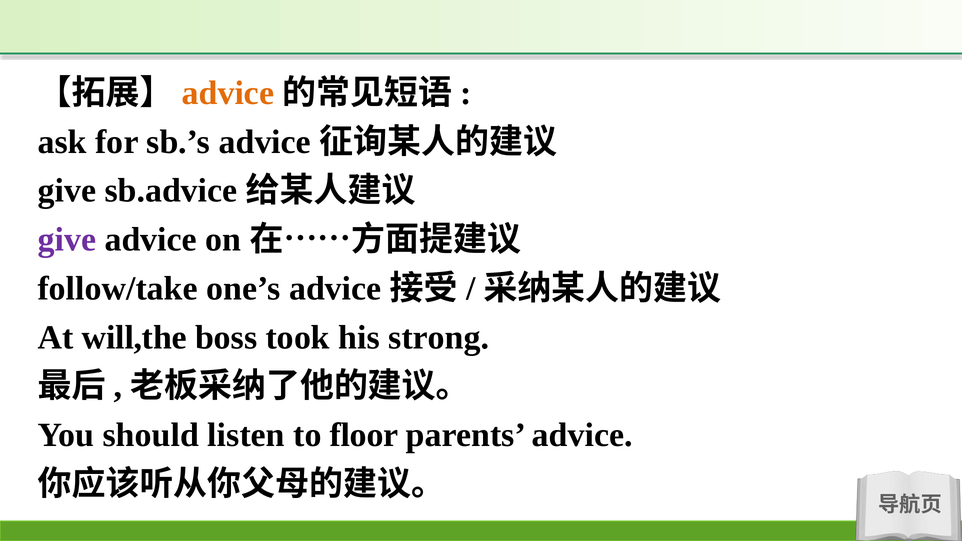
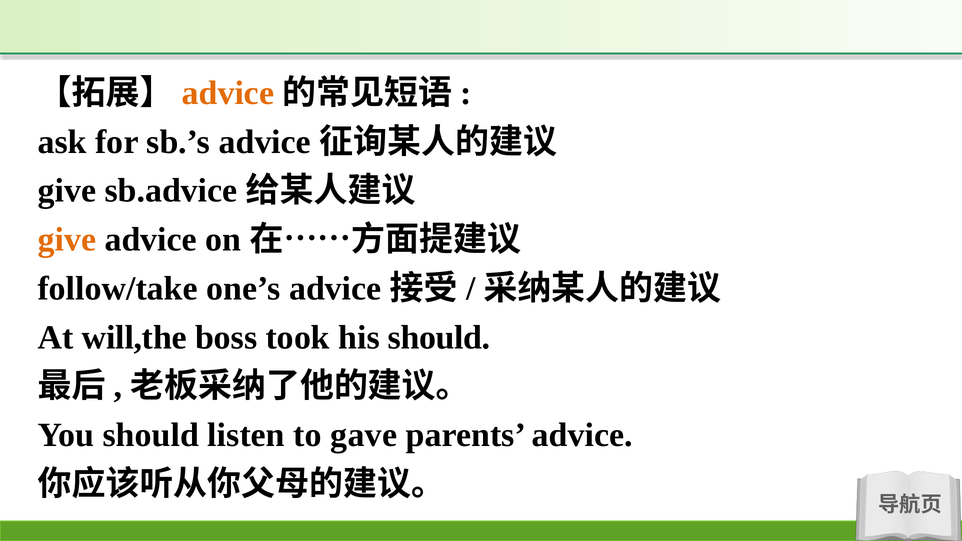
give colour: purple -> orange (67, 240)
his strong: strong -> should (439, 337)
floor: floor -> gave (364, 435)
